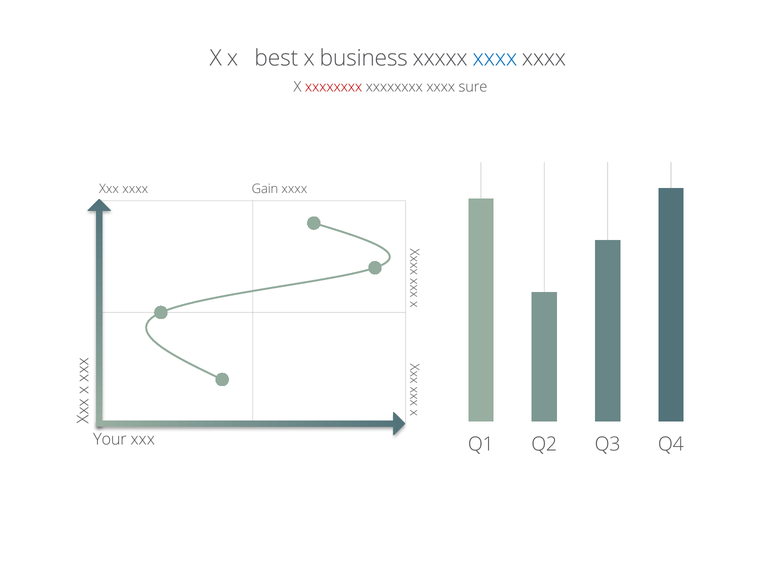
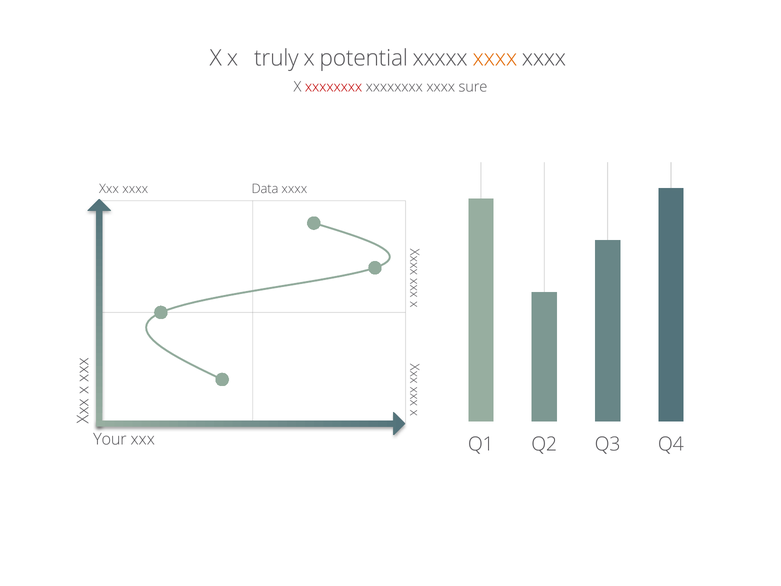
best: best -> truly (276, 58)
business: business -> potential (364, 58)
xxxx colour: blue -> orange (495, 58)
Gain: Gain -> Data (265, 189)
